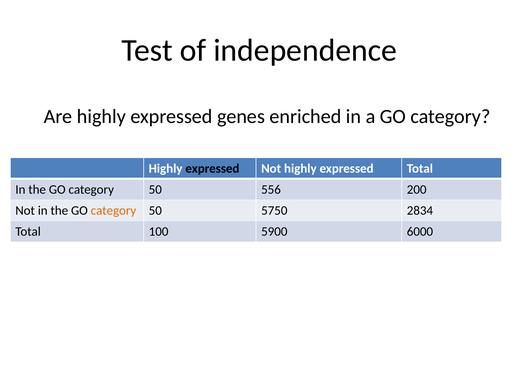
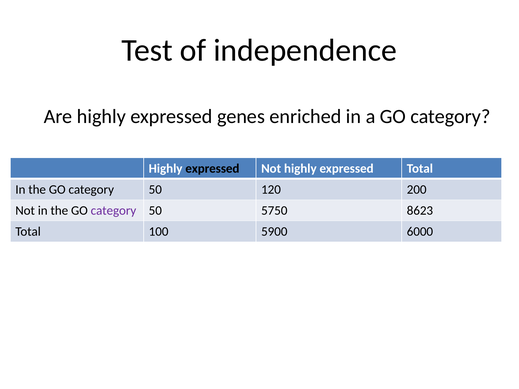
556: 556 -> 120 (271, 190)
category colour: orange -> purple (113, 211)
2834: 2834 -> 8623 (420, 211)
